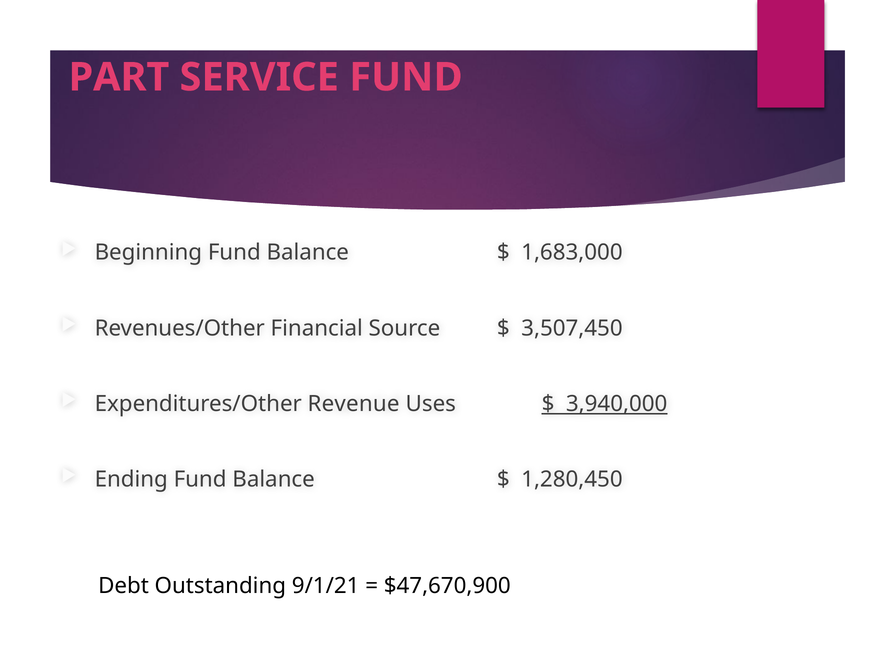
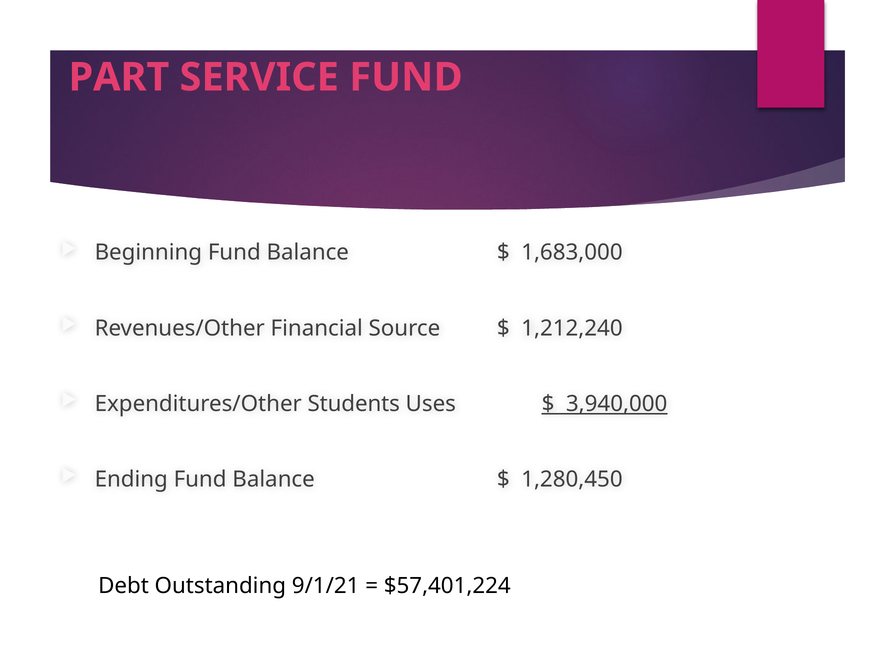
3,507,450: 3,507,450 -> 1,212,240 (572, 328)
Revenue: Revenue -> Students (354, 403)
$47,670,900: $47,670,900 -> $57,401,224 (447, 586)
